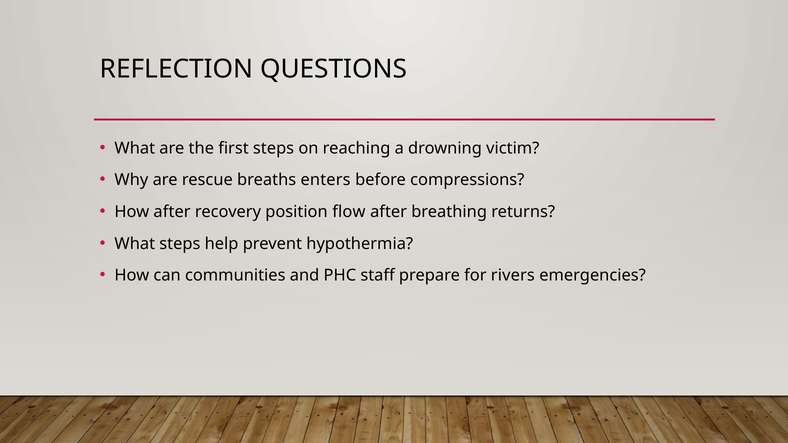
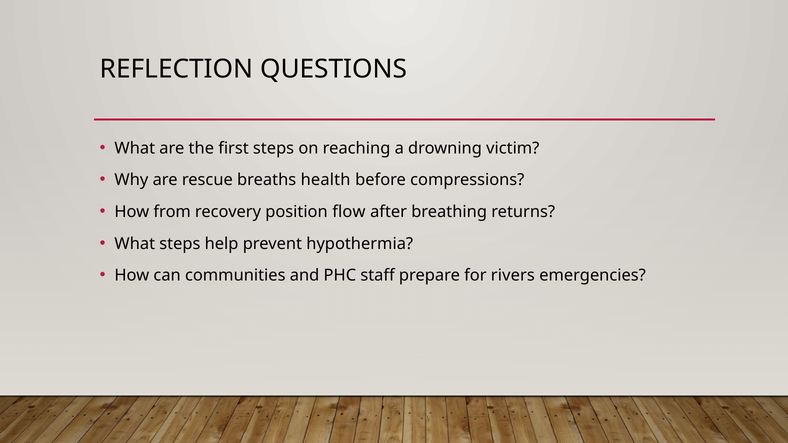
enters: enters -> health (326, 180)
How after: after -> from (172, 212)
